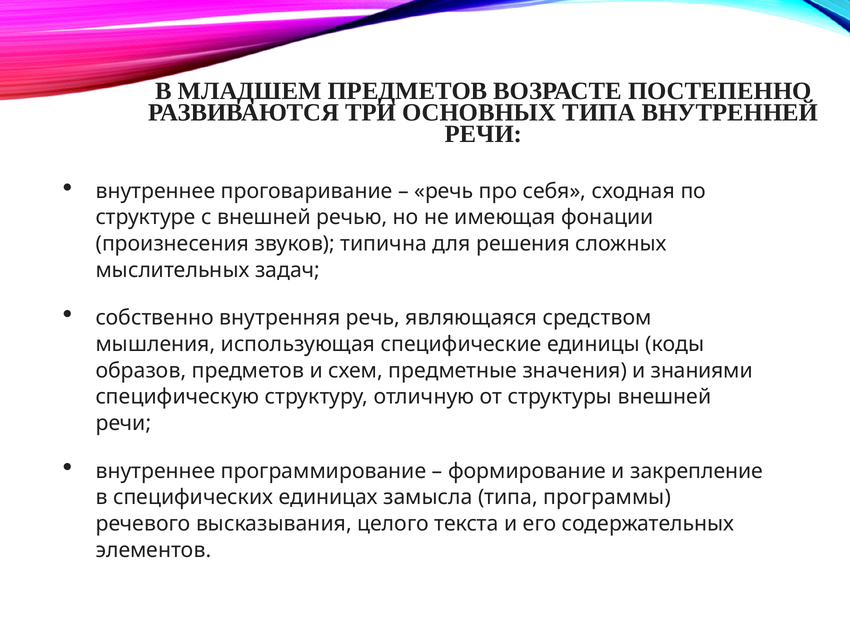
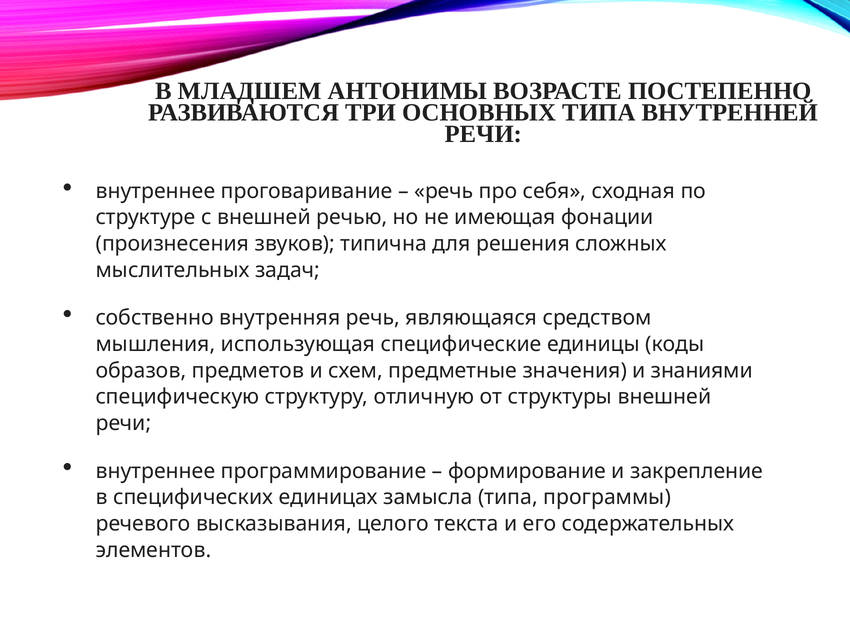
МЛАДШЕМ ПРЕДМЕТОВ: ПРЕДМЕТОВ -> АНТОНИМЫ (408, 91)
